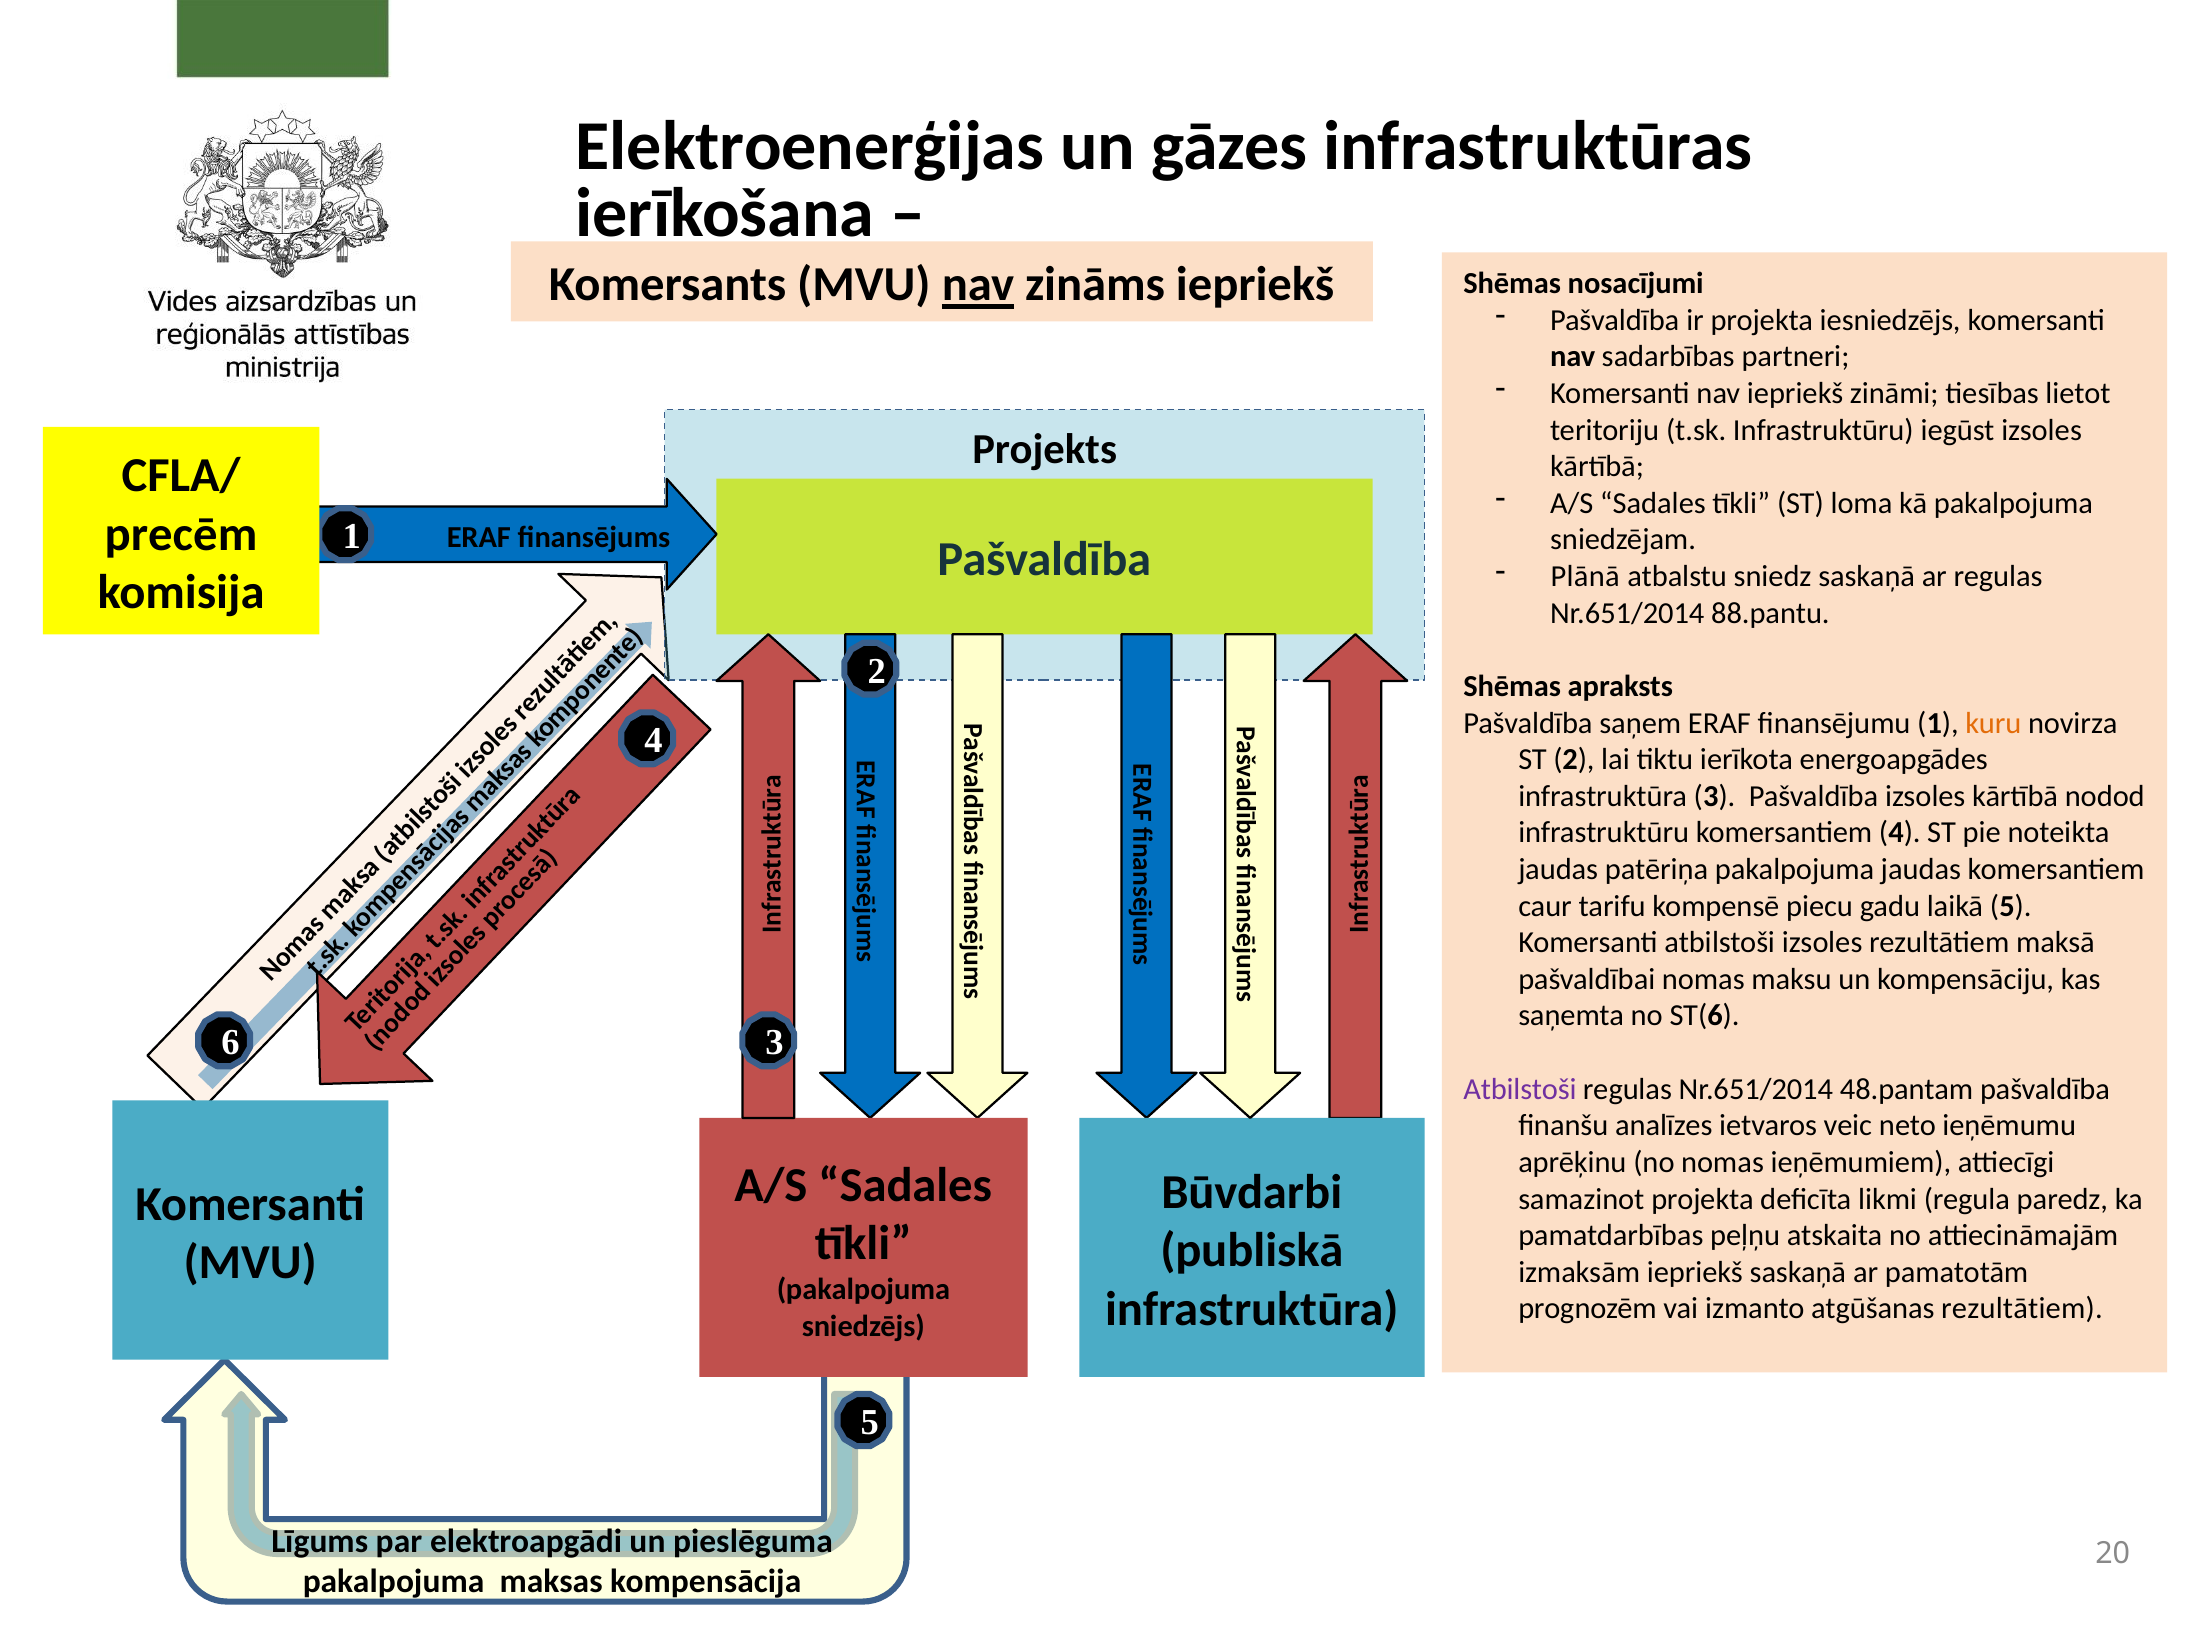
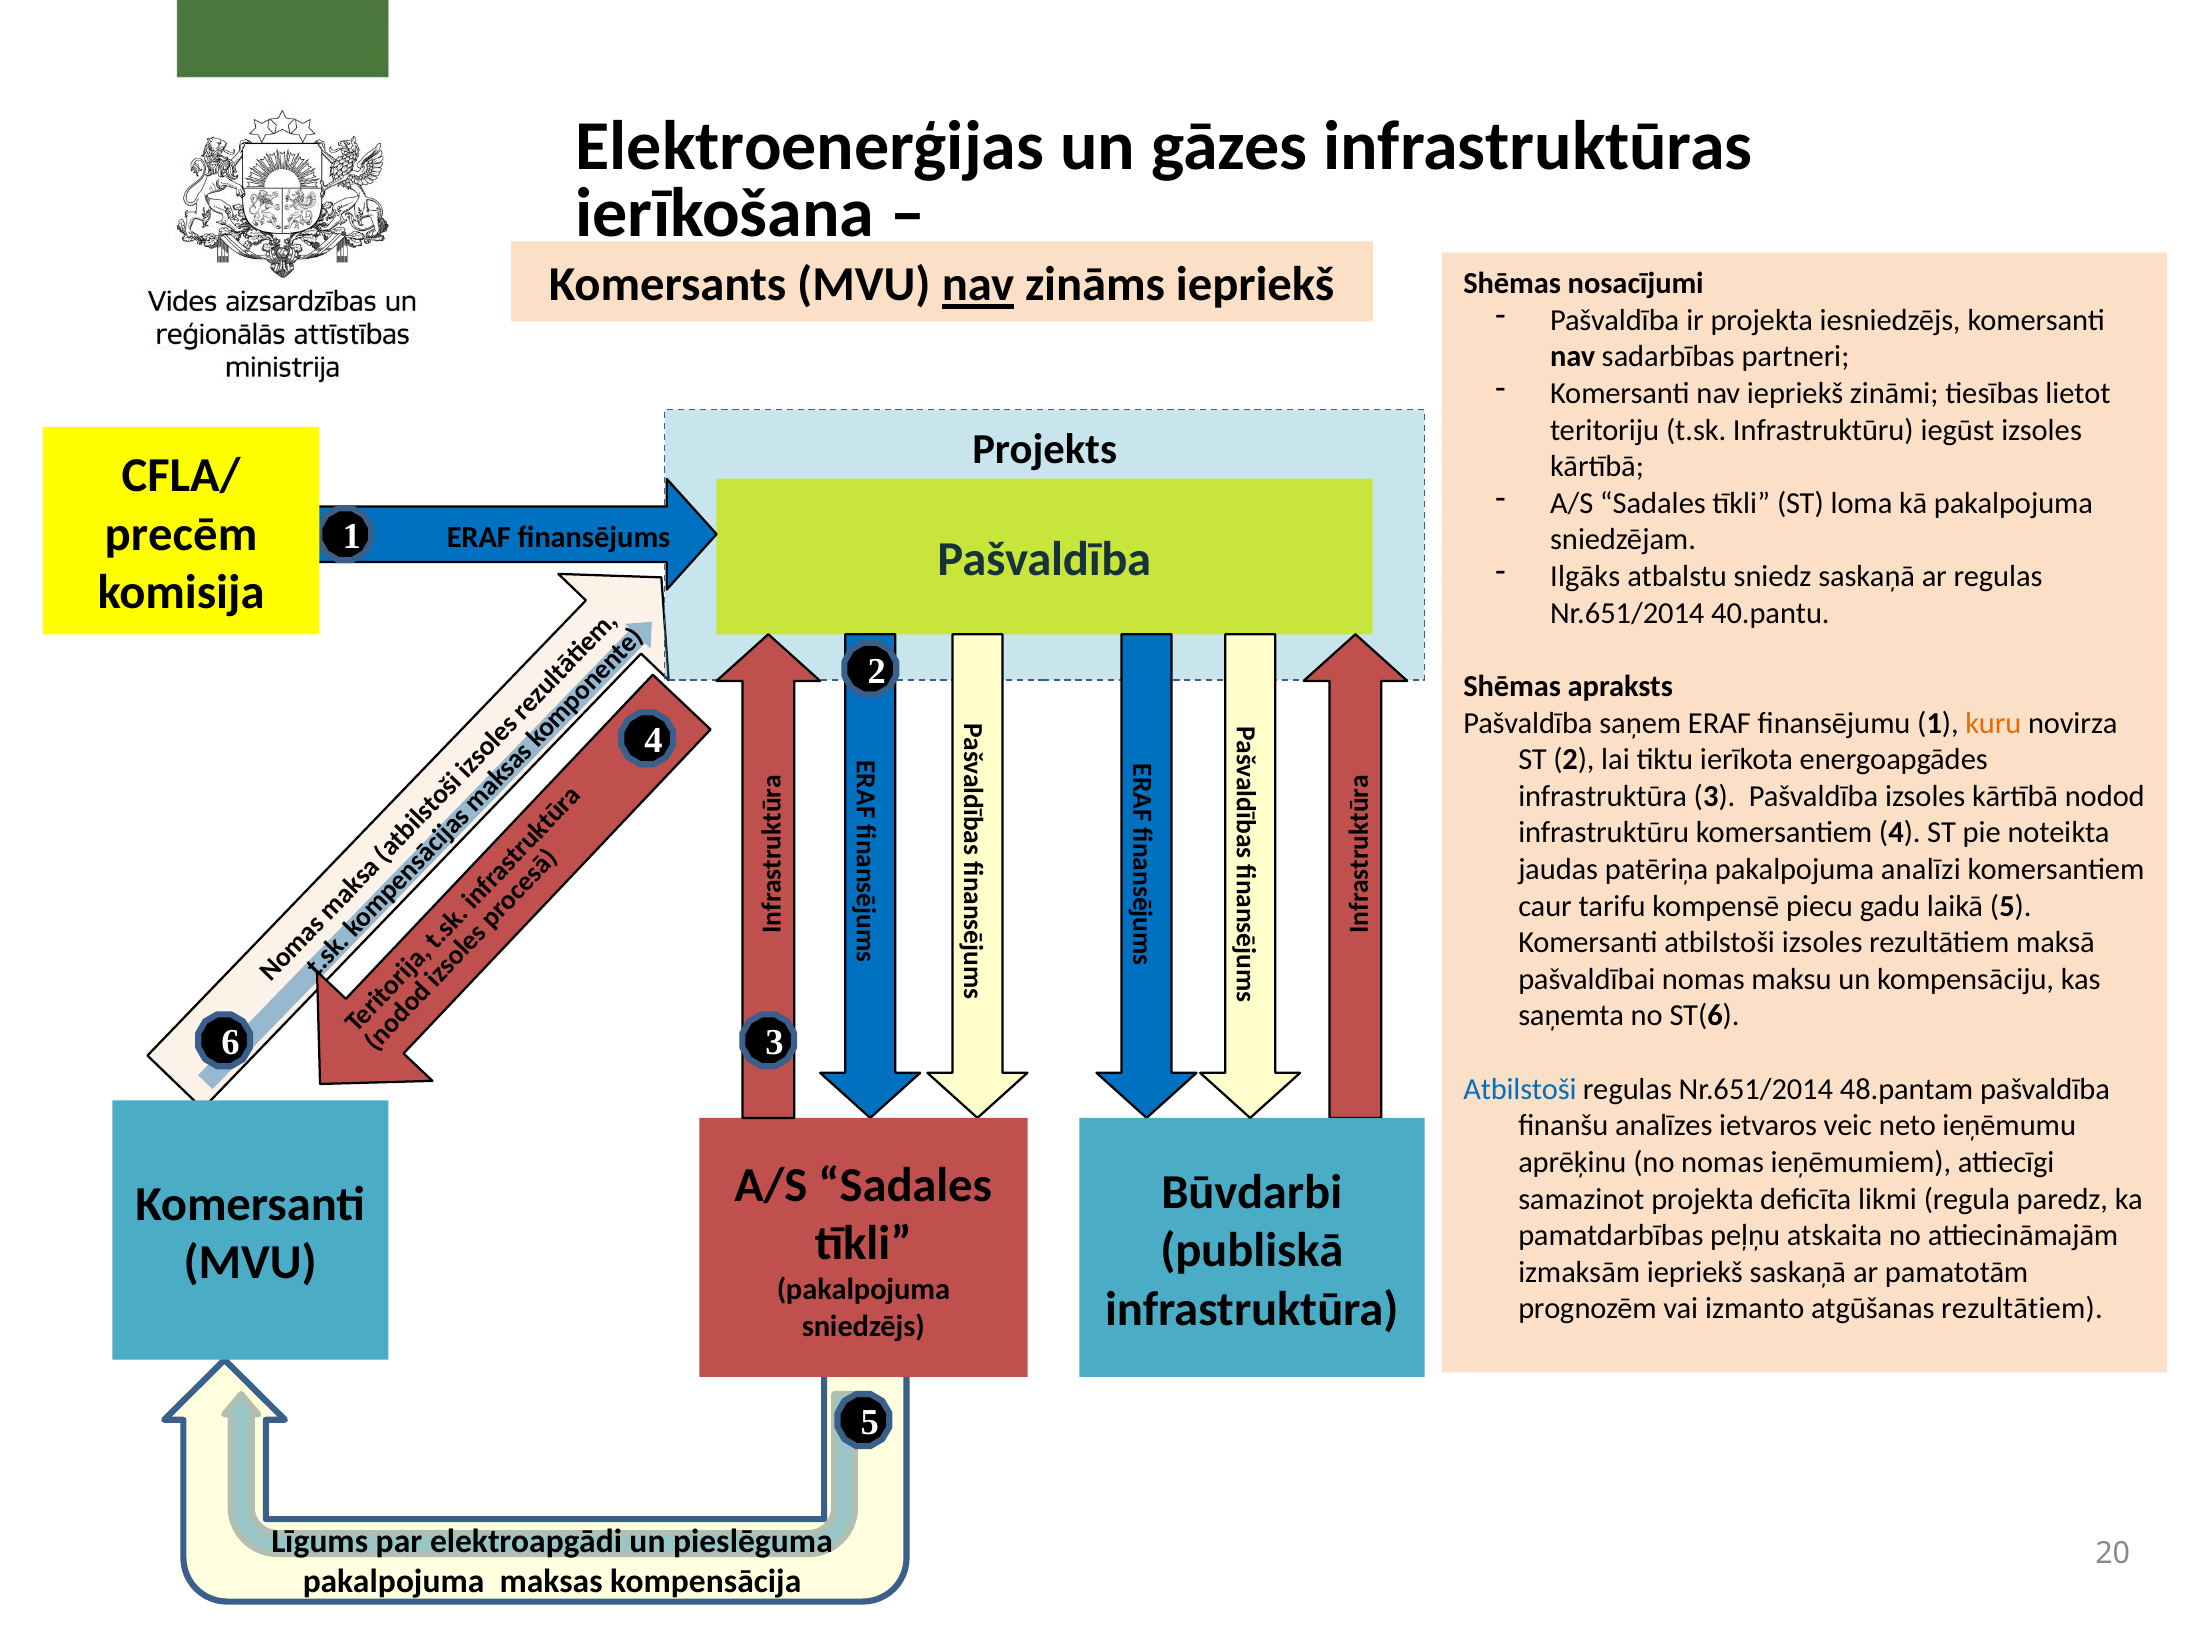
Plānā: Plānā -> Ilgāks (1585, 576)
88.pantu: 88.pantu -> 40.pantu (1770, 613)
pakalpojuma jaudas: jaudas -> analīzi (1921, 869)
Atbilstoši colour: purple -> blue (1520, 1089)
